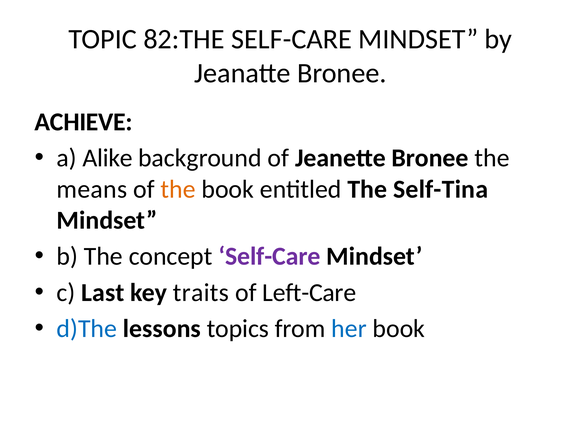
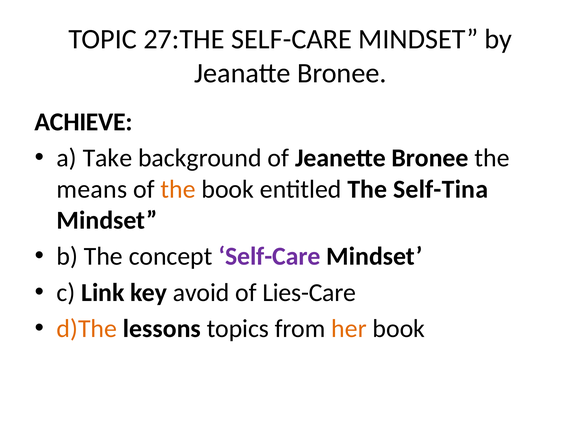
82:THE: 82:THE -> 27:THE (184, 39)
Alike: Alike -> Take (107, 158)
Last: Last -> Link (103, 292)
traits: traits -> avoid (201, 292)
Left-Care: Left-Care -> Lies-Care (309, 292)
d)The colour: blue -> orange (87, 329)
her colour: blue -> orange (349, 329)
